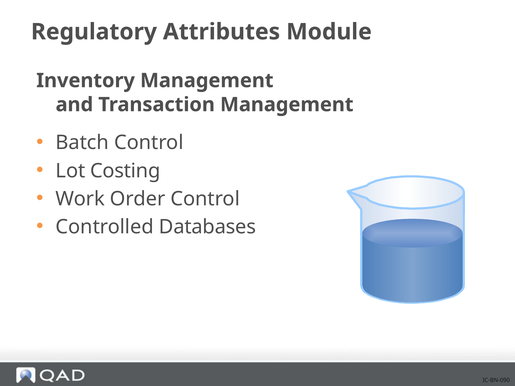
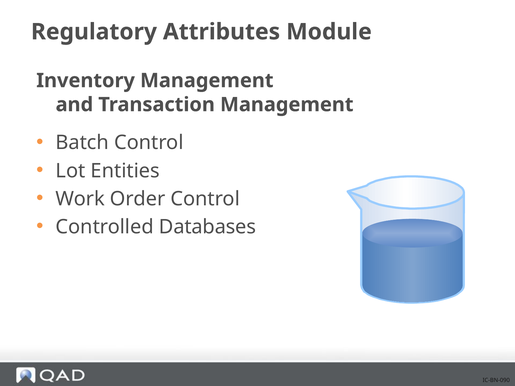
Costing: Costing -> Entities (125, 171)
